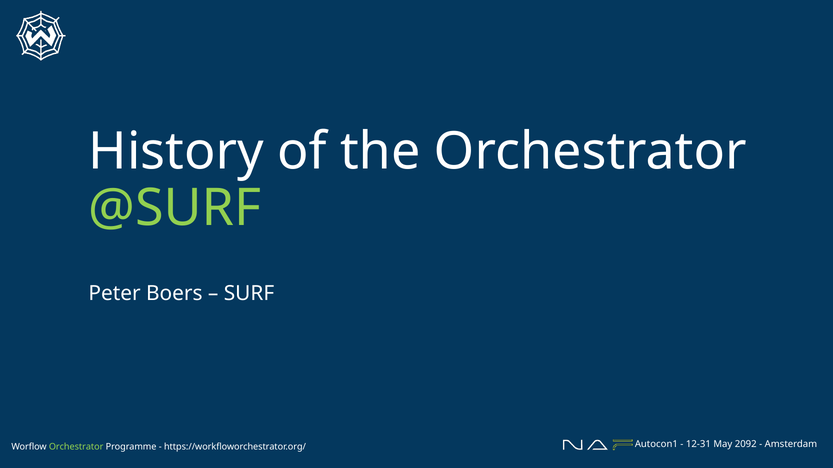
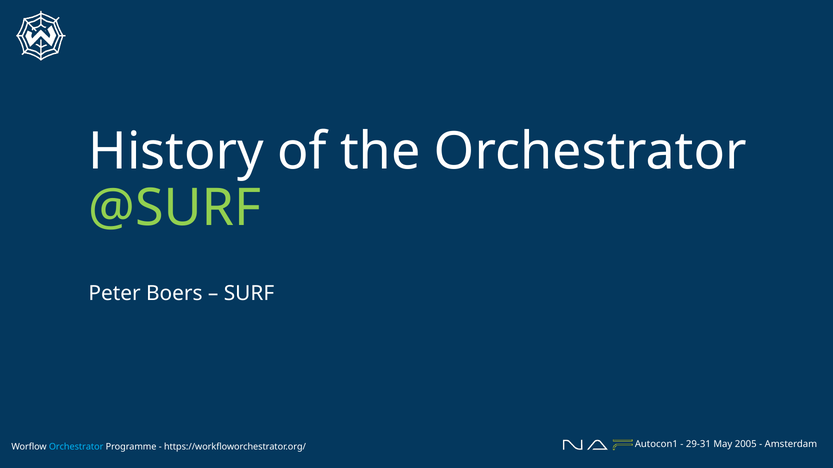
12-31: 12-31 -> 29-31 (698, 445)
2092: 2092 -> 2005 (746, 445)
Orchestrator colour: light green -> light blue (76, 447)
